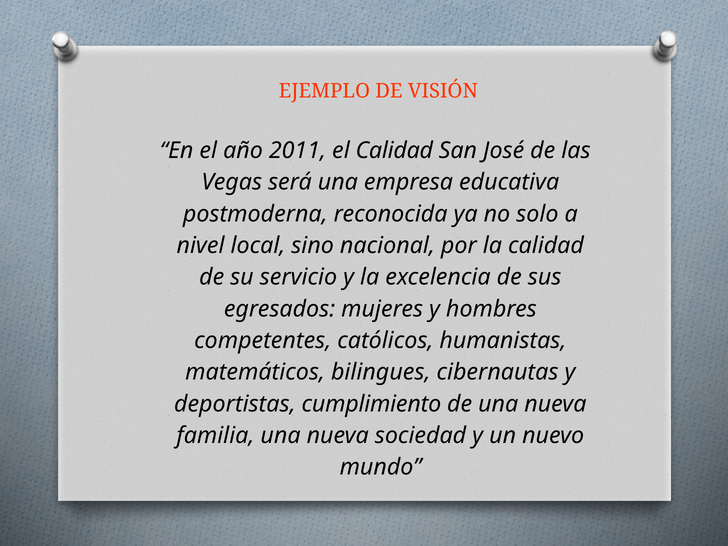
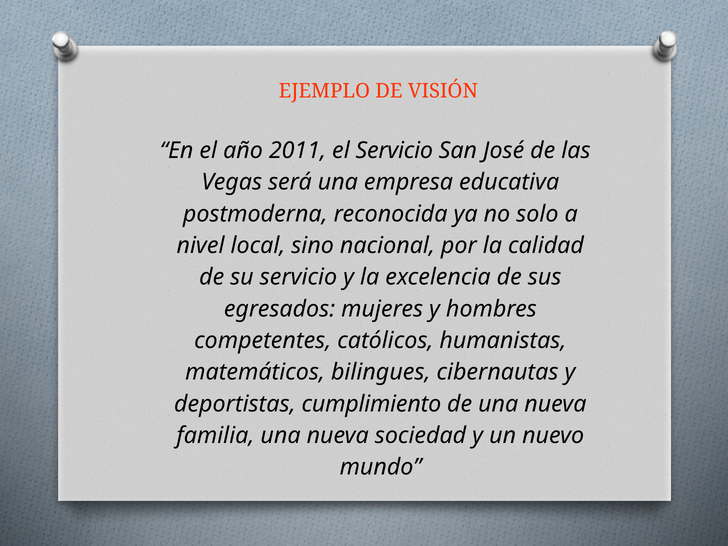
el Calidad: Calidad -> Servicio (394, 151)
